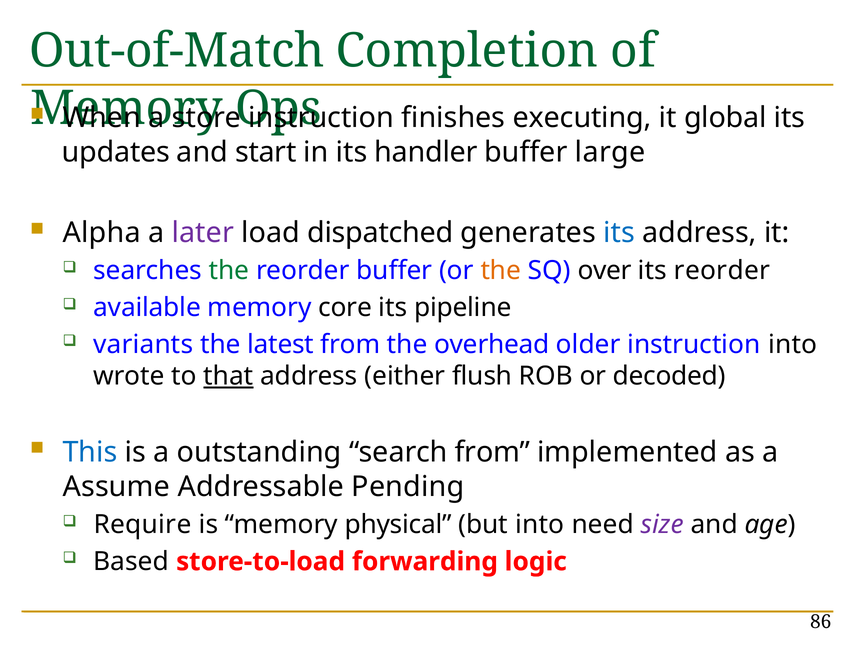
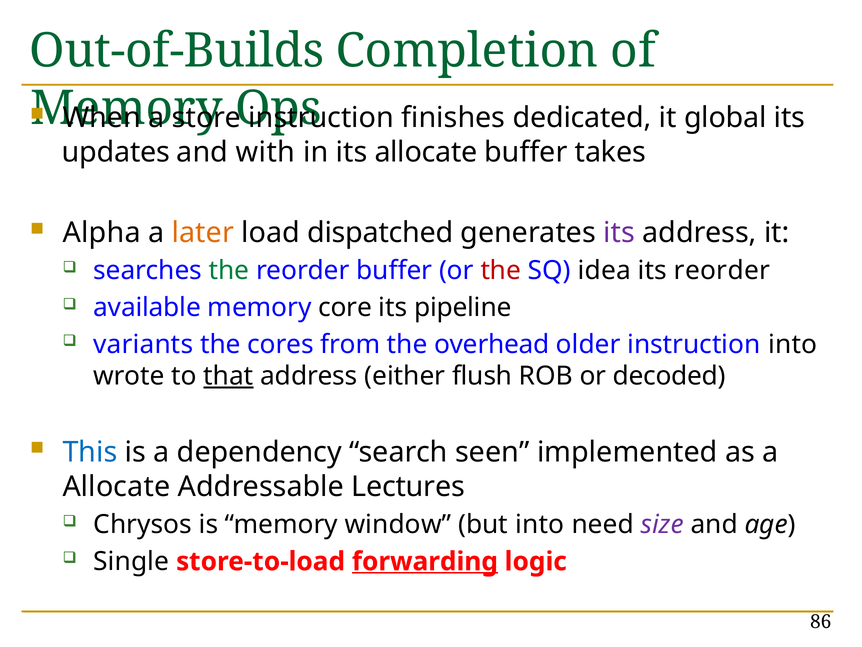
Out-of-Match: Out-of-Match -> Out-of-Builds (177, 51)
executing: executing -> dedicated (582, 118)
start: start -> with (265, 152)
its handler: handler -> allocate (426, 152)
large: large -> takes (610, 152)
later colour: purple -> orange (203, 232)
its colour: blue -> purple (619, 232)
the colour: orange -> red (501, 271)
over: over -> idea (604, 271)
latest: latest -> cores (281, 344)
outstanding: outstanding -> dependency (259, 452)
search from: from -> seen (492, 452)
Assume: Assume -> Allocate (116, 486)
Pending: Pending -> Lectures (408, 486)
Require: Require -> Chrysos (143, 524)
physical: physical -> window (398, 524)
Based: Based -> Single (131, 561)
forwarding underline: none -> present (425, 561)
